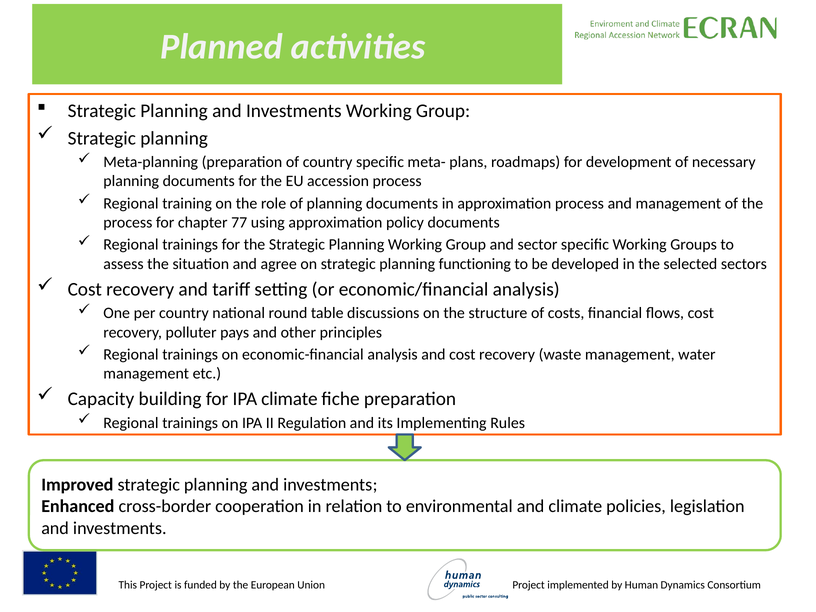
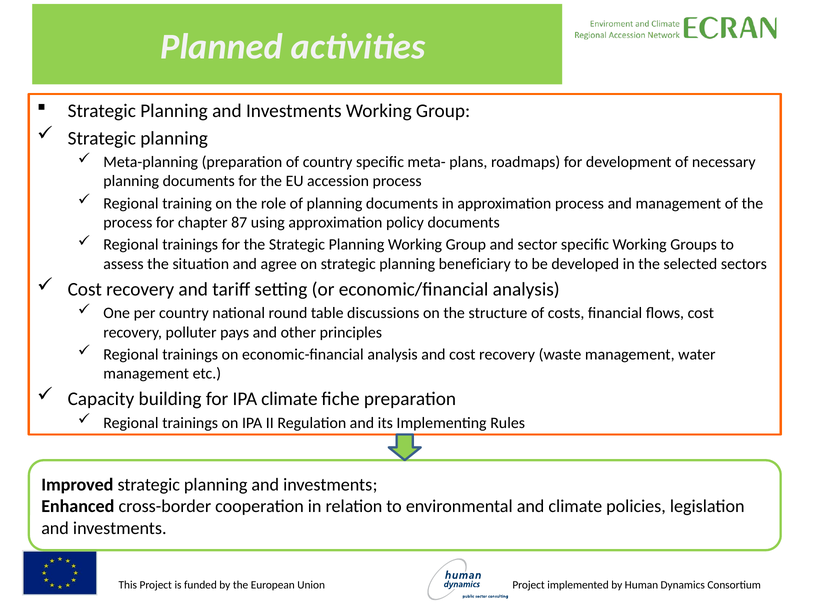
77: 77 -> 87 (239, 223)
functioning: functioning -> beneficiary (475, 264)
